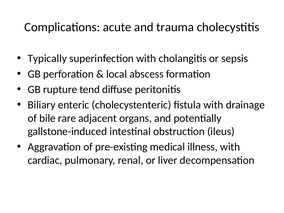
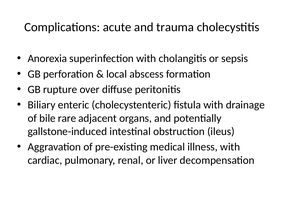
Typically: Typically -> Anorexia (47, 59)
tend: tend -> over (90, 89)
